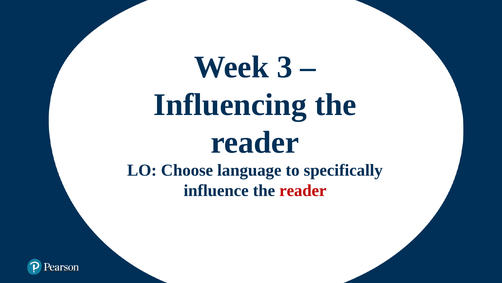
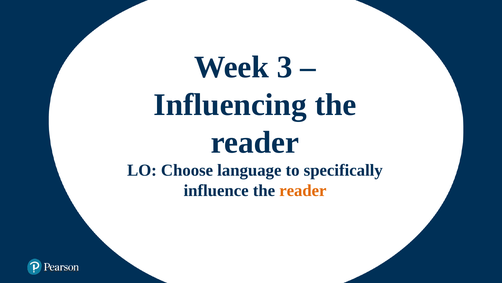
reader colour: red -> orange (303, 190)
